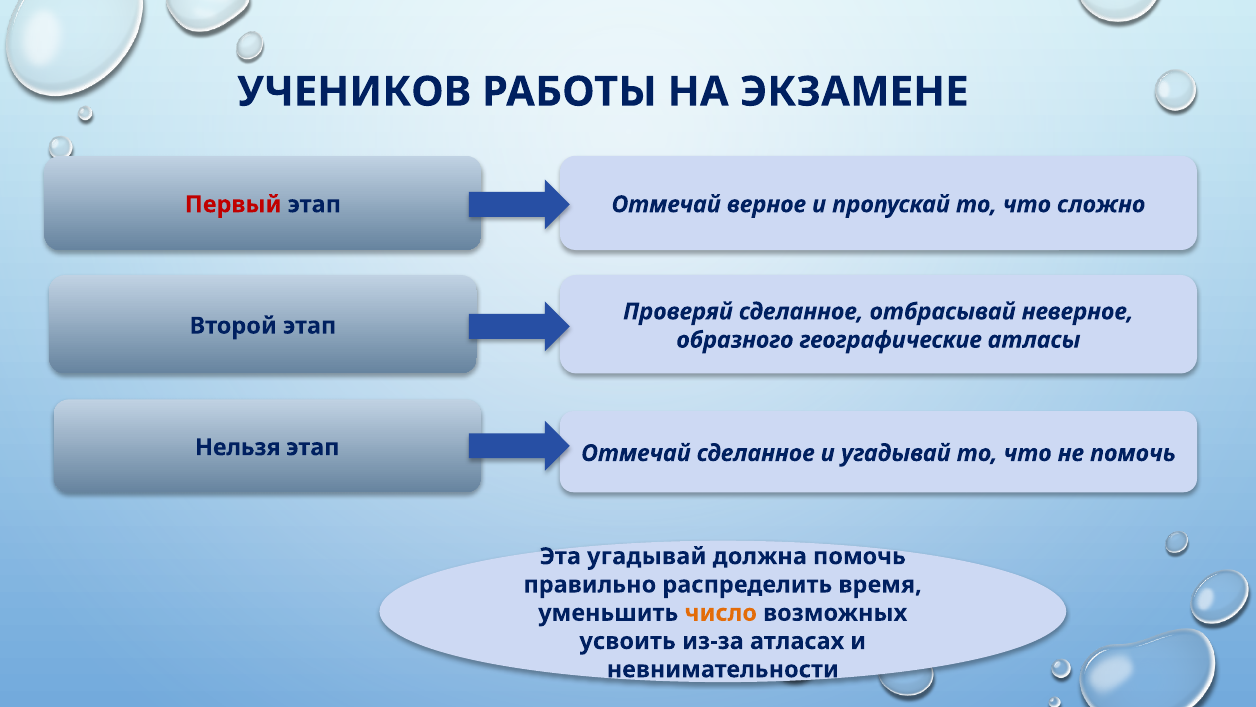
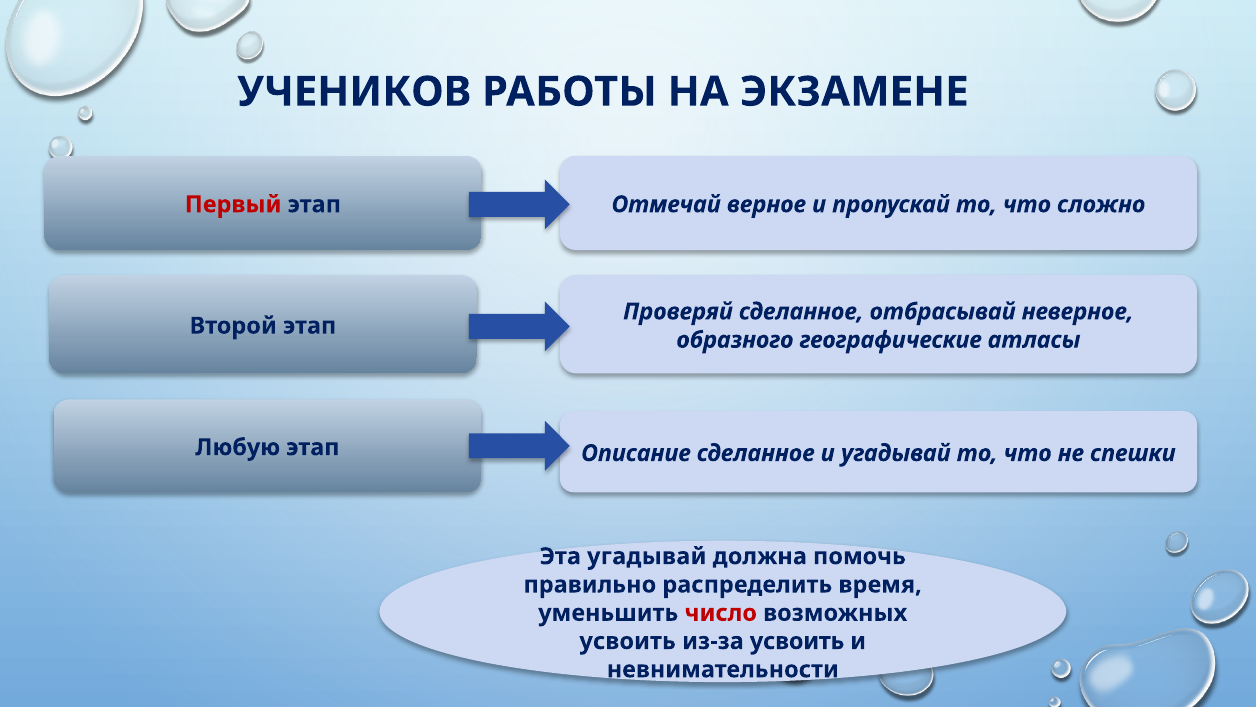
Нельзя: Нельзя -> Любую (238, 447)
Отмечай: Отмечай -> Описание (636, 453)
не помочь: помочь -> спешки (1133, 453)
число colour: orange -> red (721, 613)
из-за атласах: атласах -> усвоить (797, 641)
